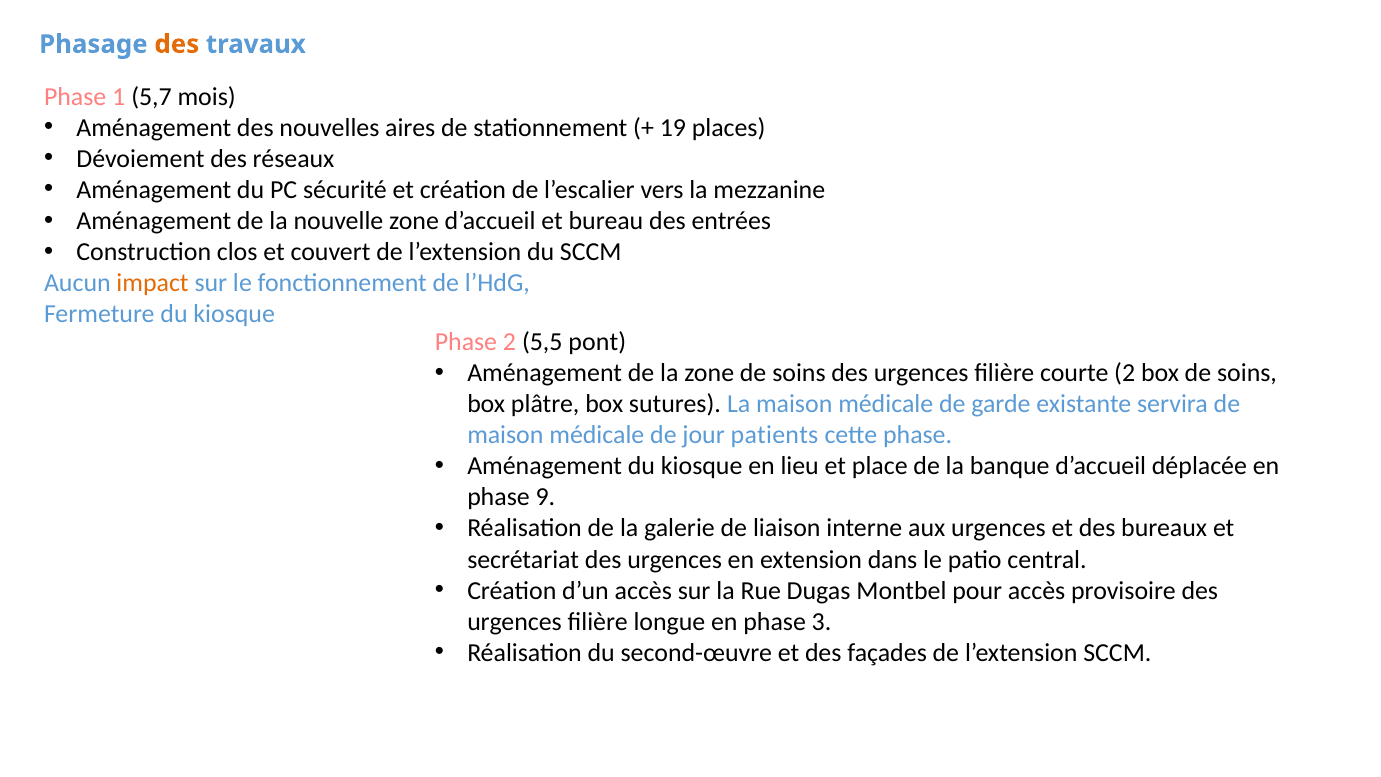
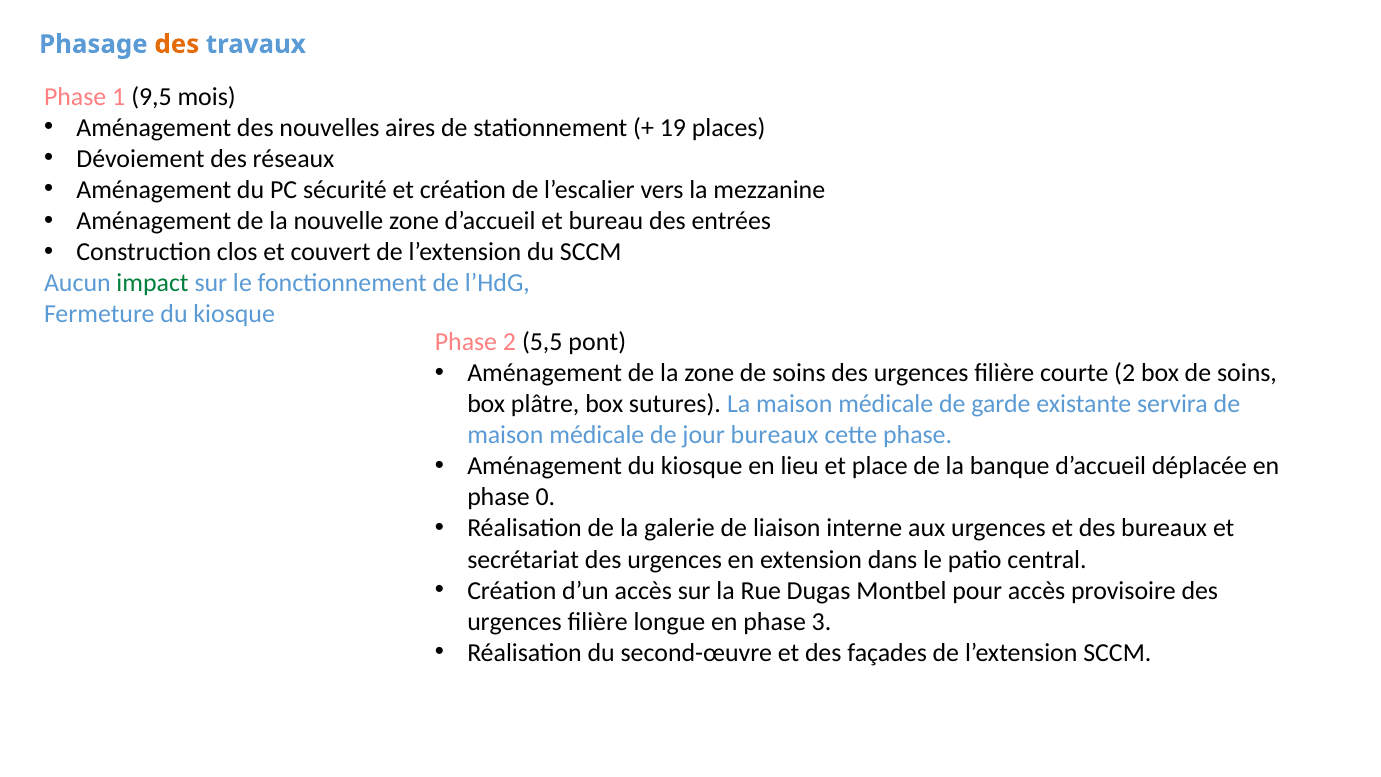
5,7: 5,7 -> 9,5 (151, 97)
impact colour: orange -> green (153, 283)
jour patients: patients -> bureaux (775, 435)
9: 9 -> 0 (545, 497)
